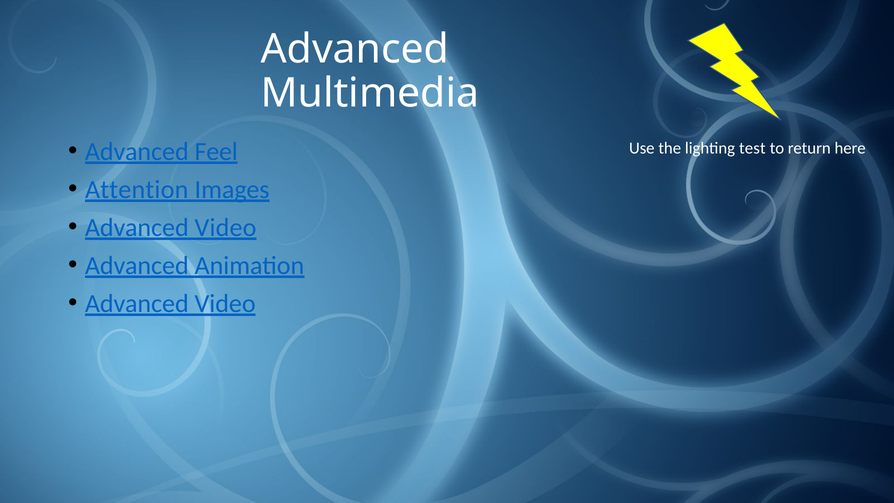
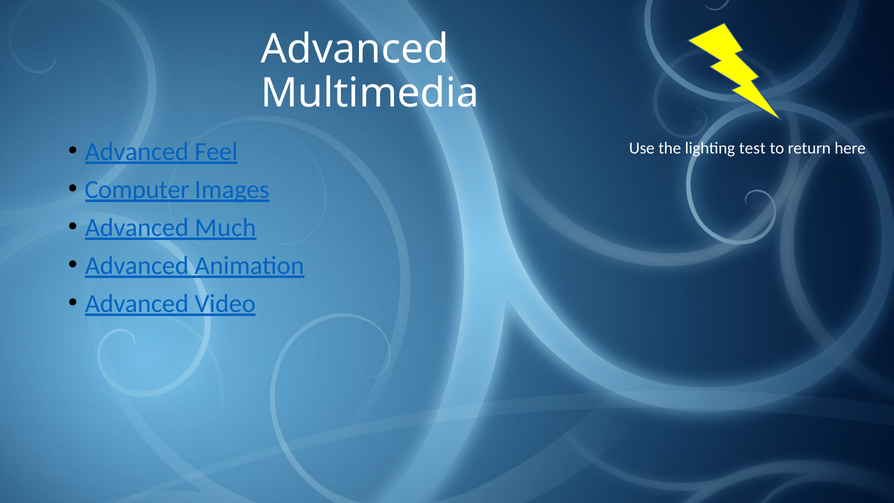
Attention: Attention -> Computer (137, 190)
Video: Video -> Much (225, 228)
